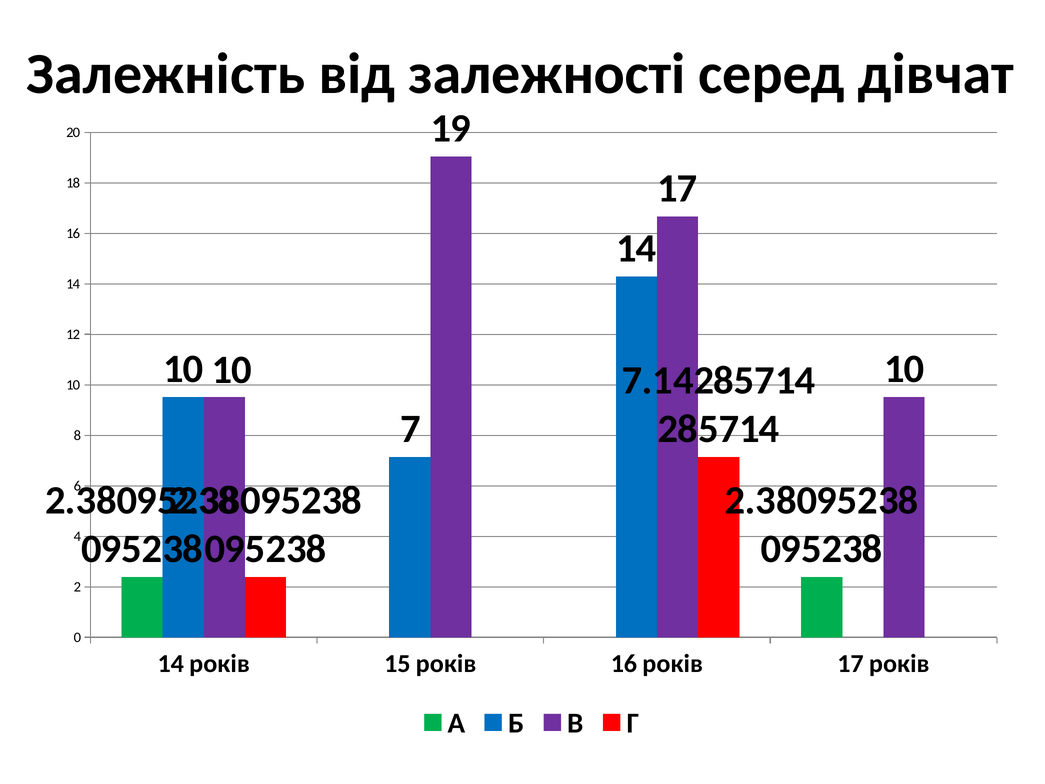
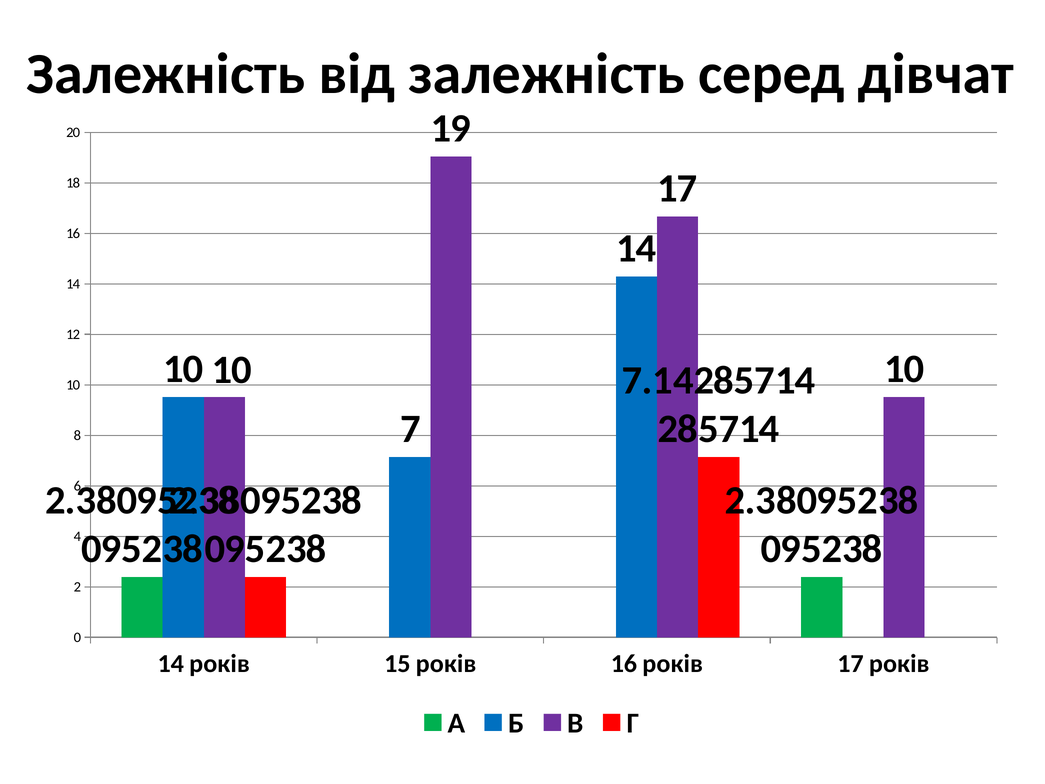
від залежності: залежності -> залежність (547, 74)
